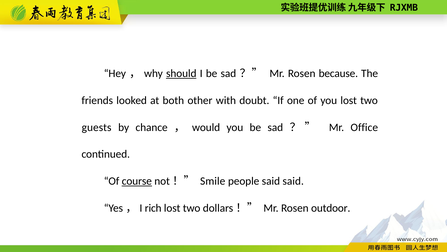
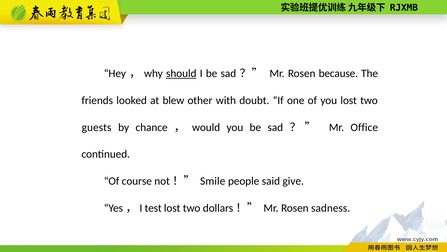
both: both -> blew (173, 100)
course underline: present -> none (137, 181)
said said: said -> give (293, 181)
rich: rich -> test (153, 208)
outdoor: outdoor -> sadness (331, 208)
